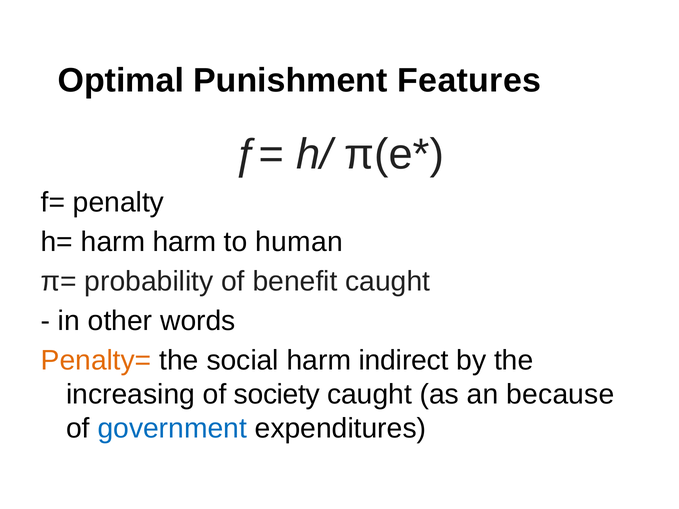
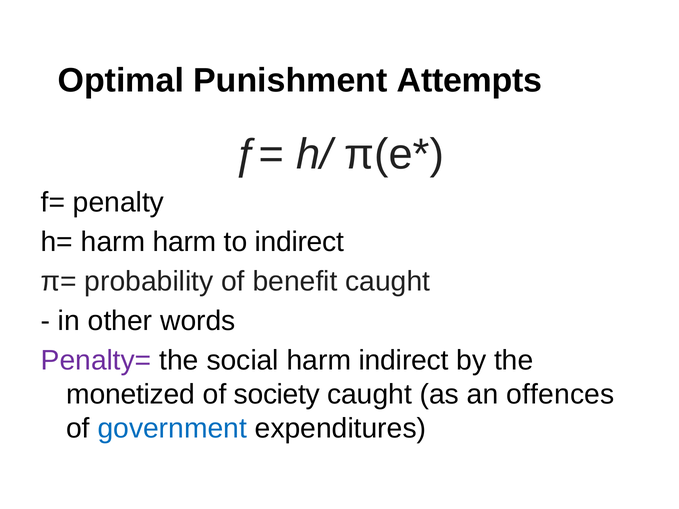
Features: Features -> Attempts (470, 80)
to human: human -> indirect (299, 242)
Penalty= colour: orange -> purple (96, 361)
increasing: increasing -> monetized (131, 395)
because: because -> offences (560, 395)
